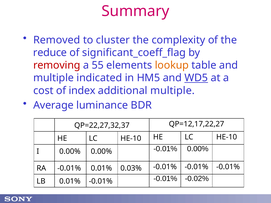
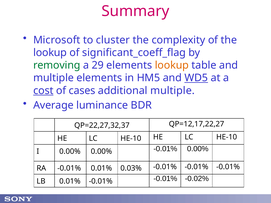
Removed: Removed -> Microsoft (57, 40)
reduce: reduce -> lookup (50, 53)
removing colour: red -> green (57, 65)
55: 55 -> 29 (98, 65)
multiple indicated: indicated -> elements (99, 78)
cost underline: none -> present (43, 91)
index: index -> cases (82, 91)
